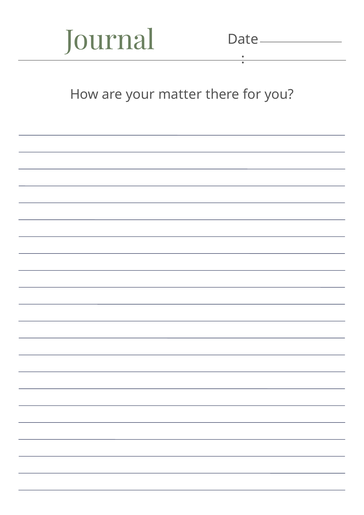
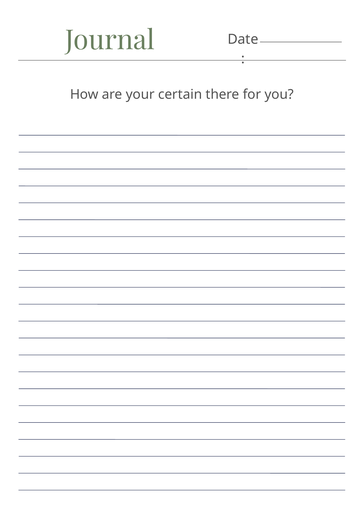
matter: matter -> certain (180, 94)
